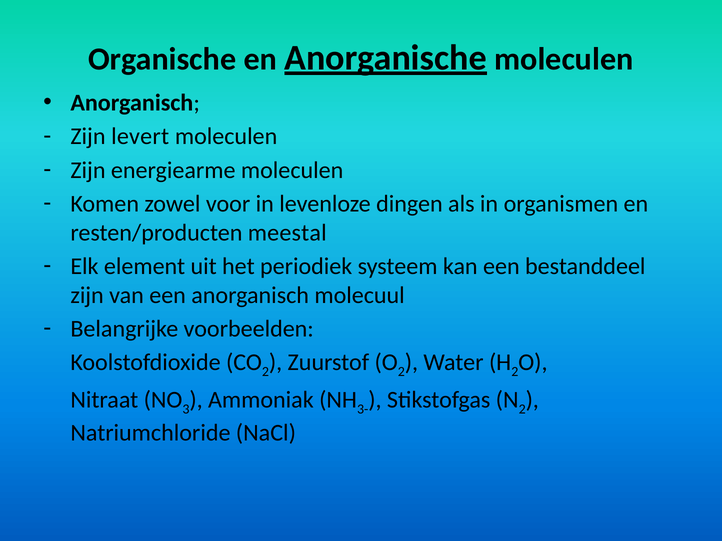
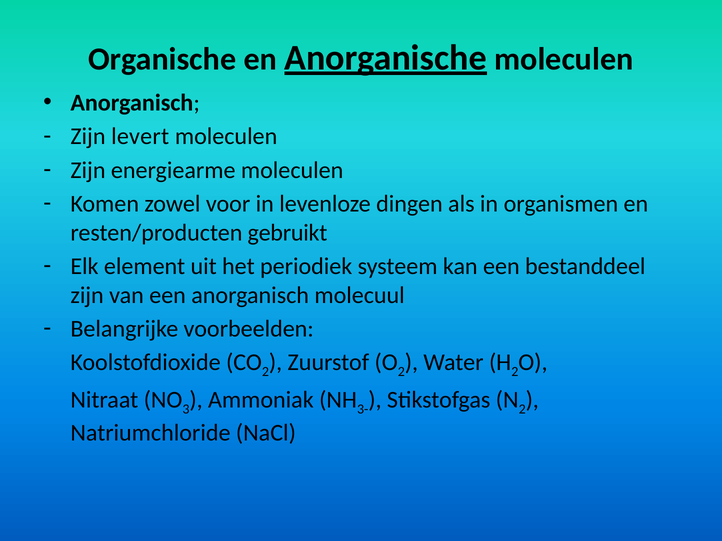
meestal: meestal -> gebruikt (287, 233)
